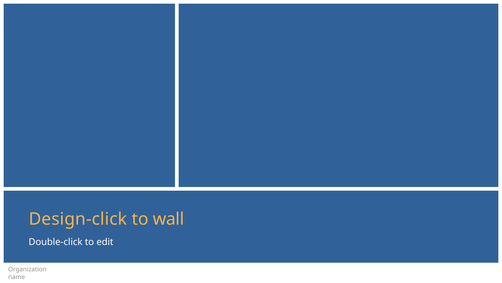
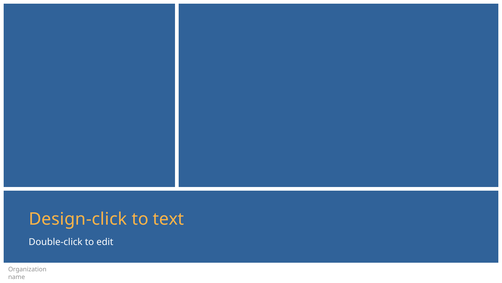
wall: wall -> text (168, 219)
